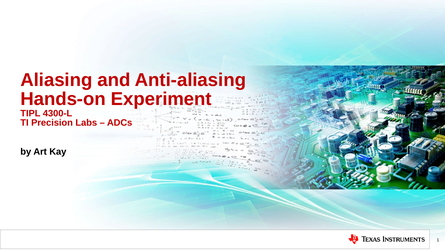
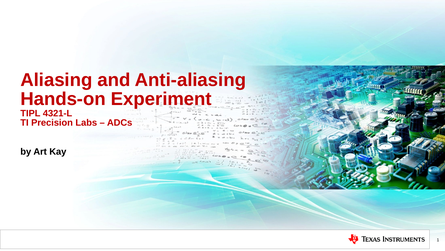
4300-L: 4300-L -> 4321-L (58, 113)
